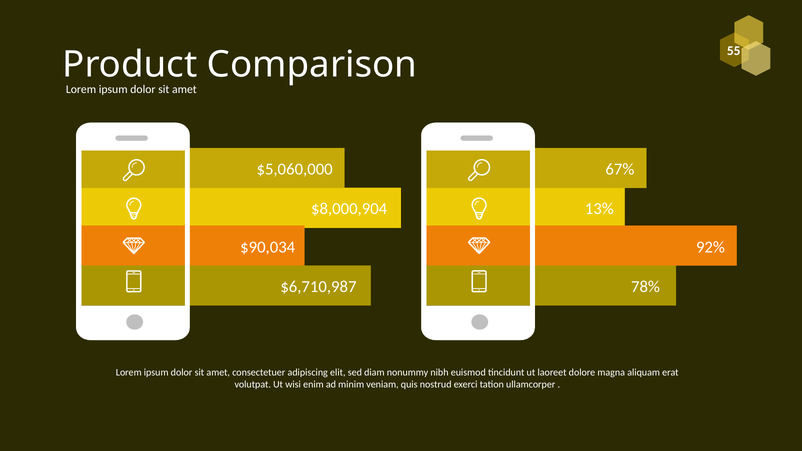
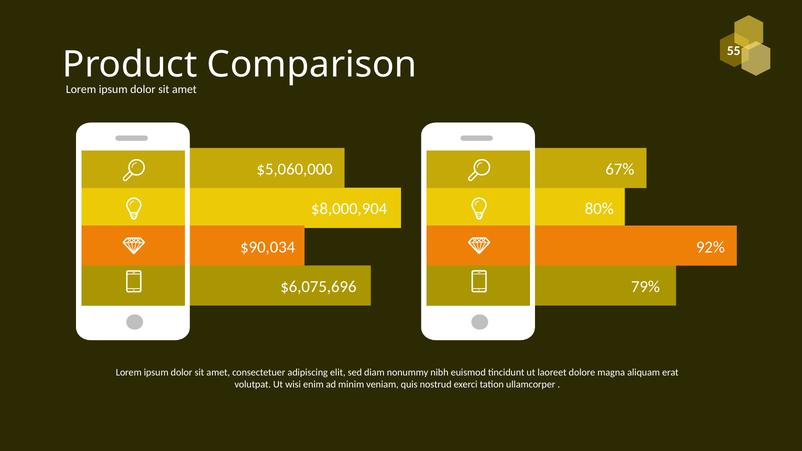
13%: 13% -> 80% (599, 209)
$6,710,987: $6,710,987 -> $6,075,696 (318, 287)
78%: 78% -> 79% (645, 287)
